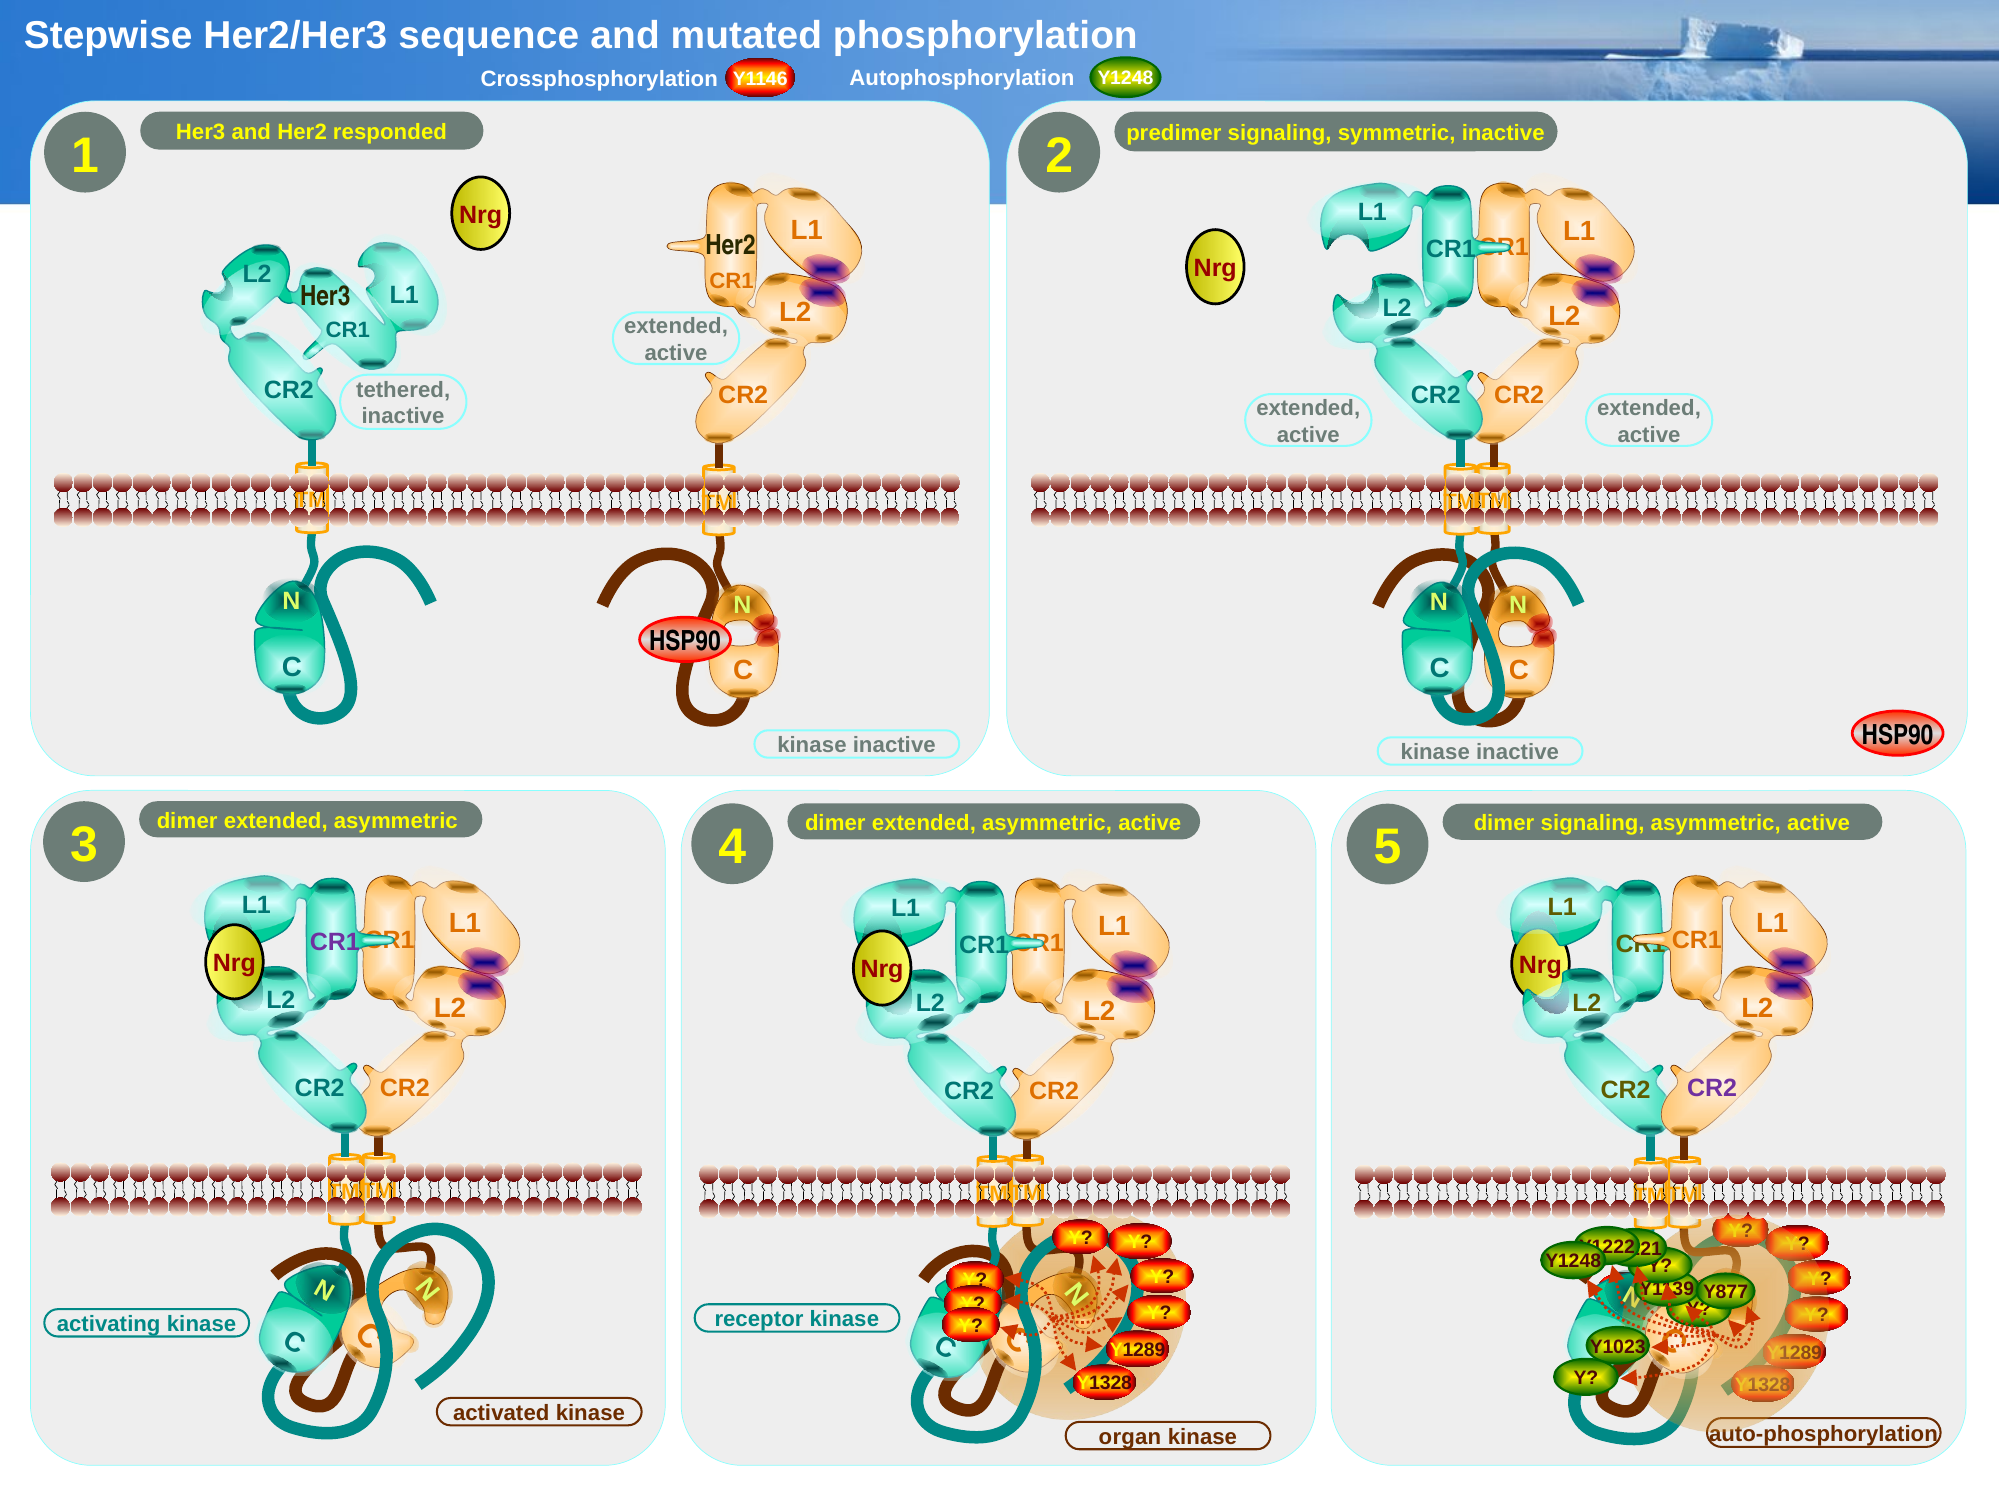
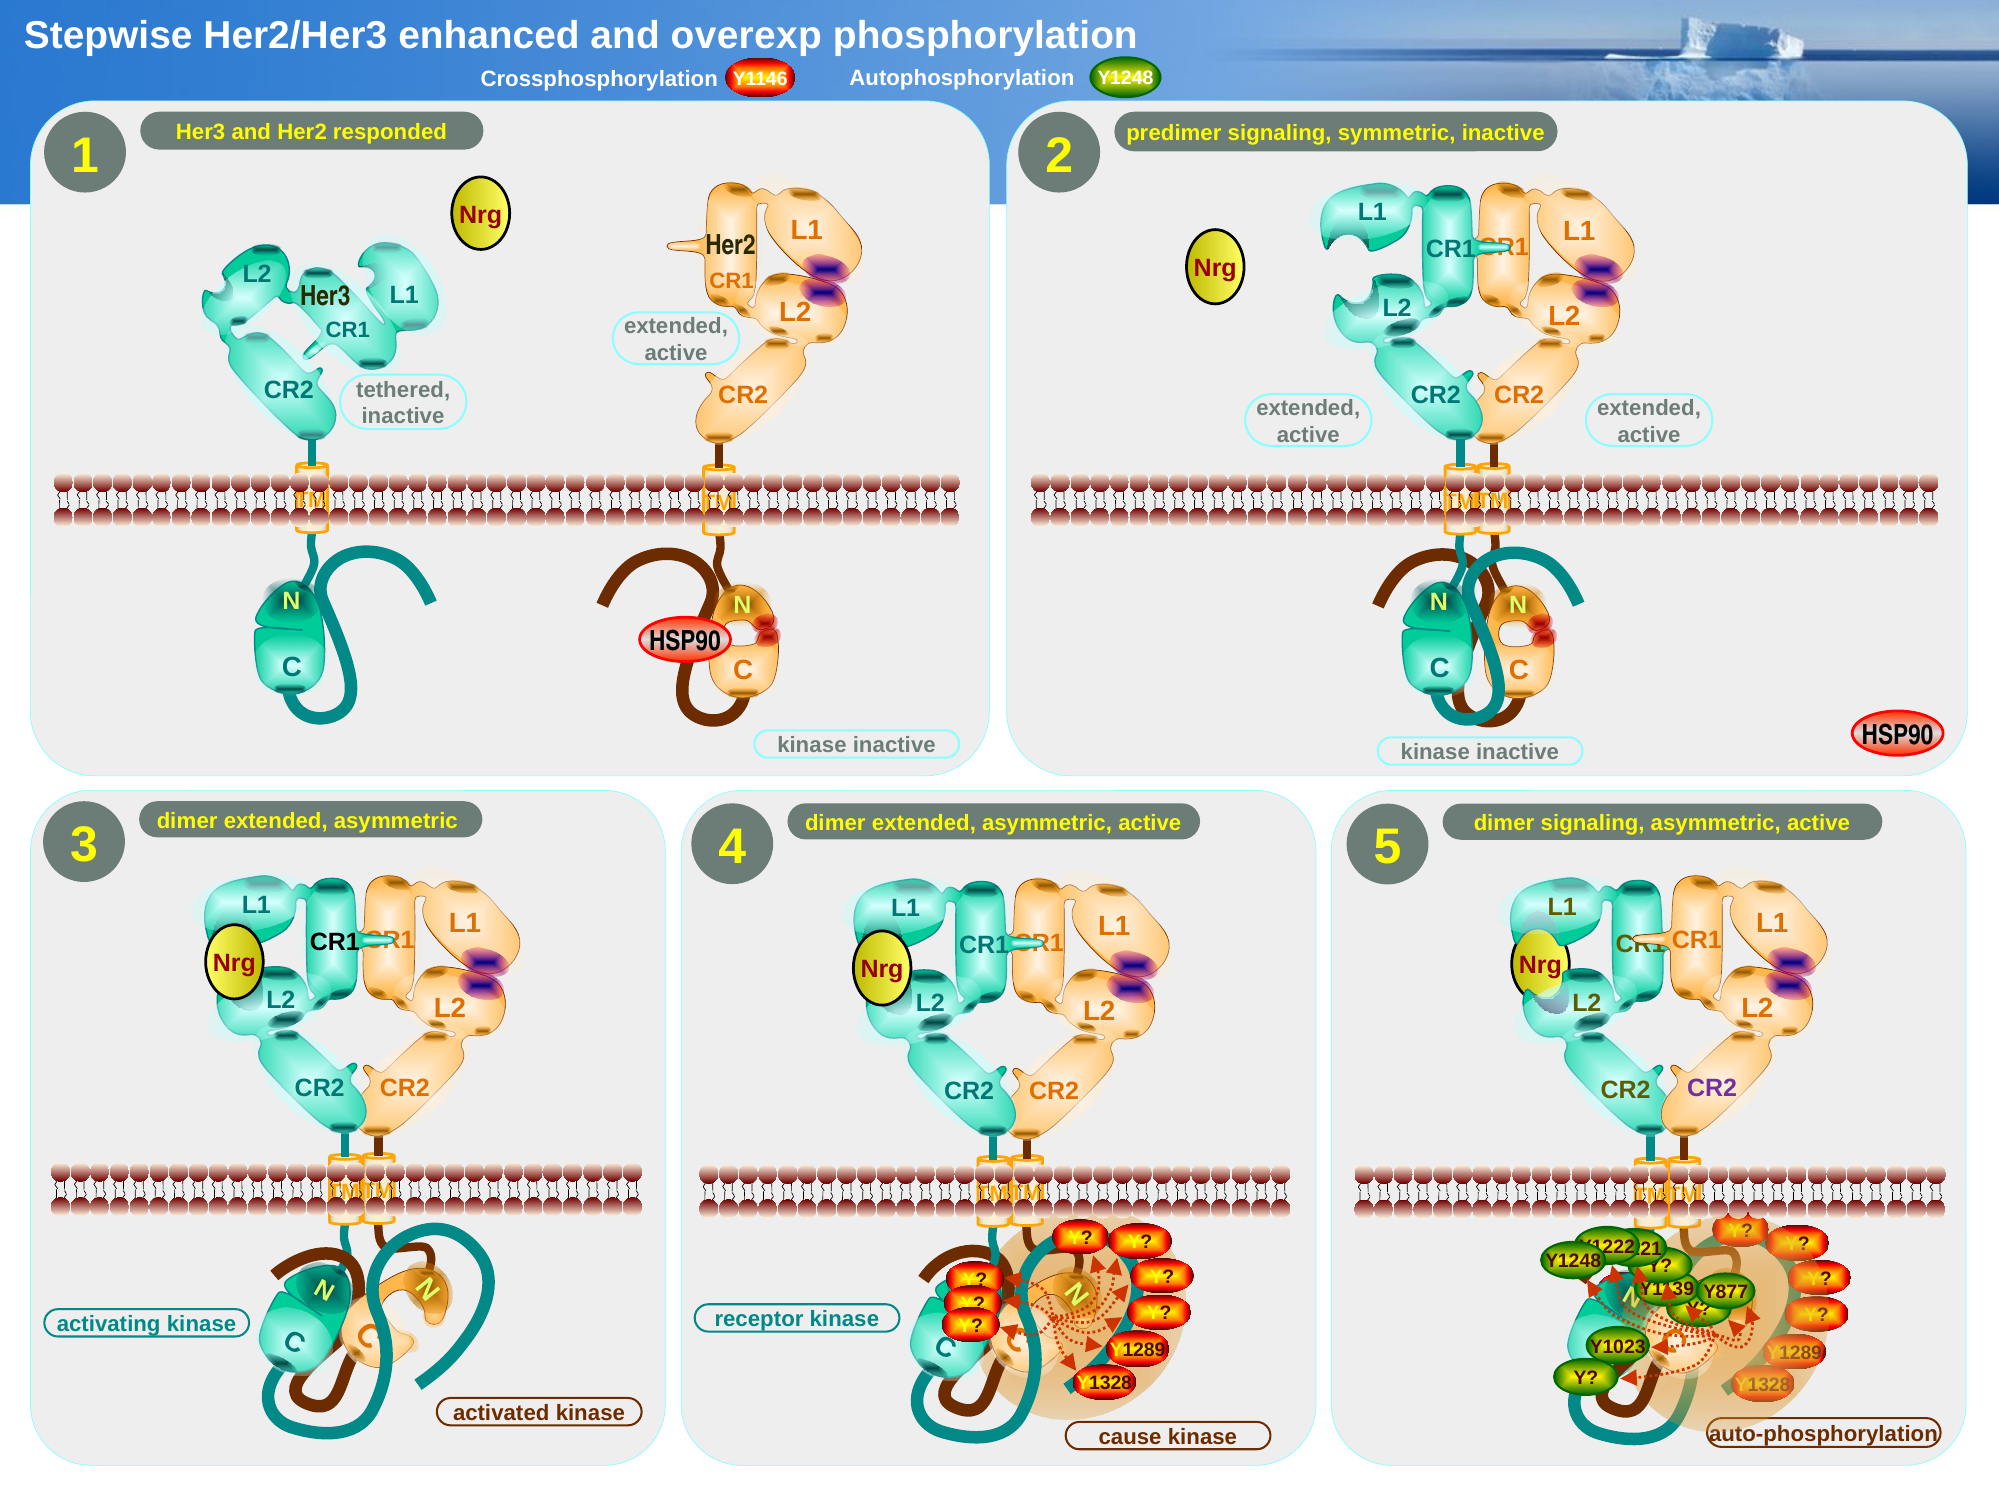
sequence: sequence -> enhanced (489, 36)
mutated: mutated -> overexp (746, 36)
CR1 colour: purple -> black (335, 942)
organ: organ -> cause (1130, 1437)
